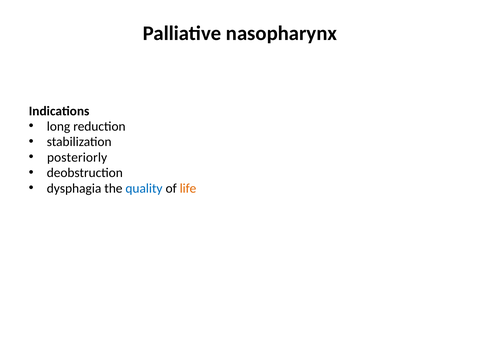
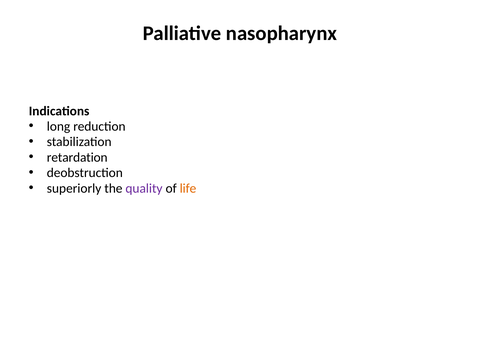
posteriorly: posteriorly -> retardation (77, 157)
dysphagia: dysphagia -> superiorly (74, 188)
quality colour: blue -> purple (144, 188)
